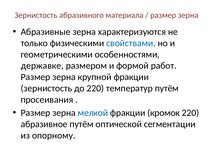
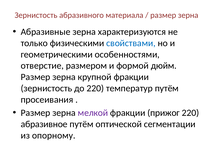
державке: державке -> отверстие (42, 66)
работ: работ -> дюйм (164, 66)
мелкой colour: blue -> purple (93, 113)
кромок: кромок -> прижог (164, 113)
